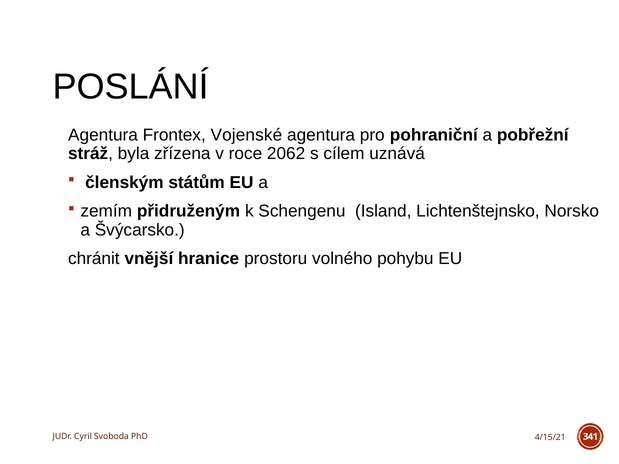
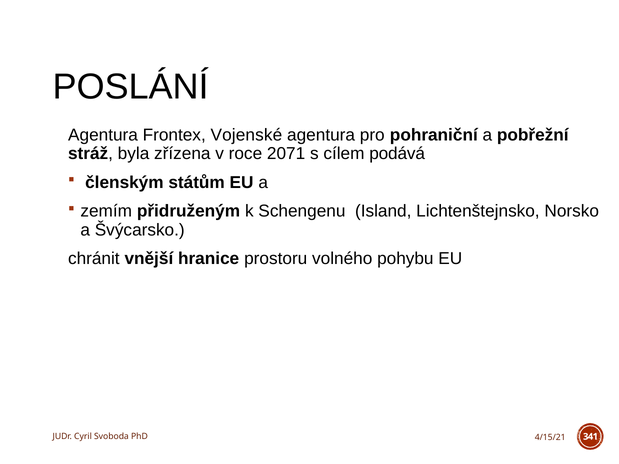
2062: 2062 -> 2071 (286, 154)
uznává: uznává -> podává (397, 154)
